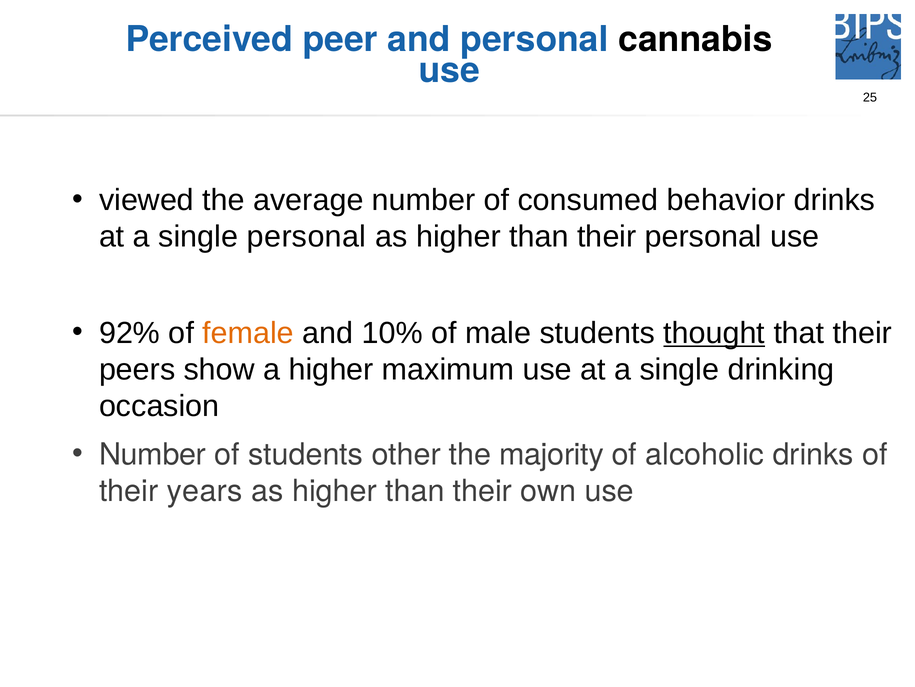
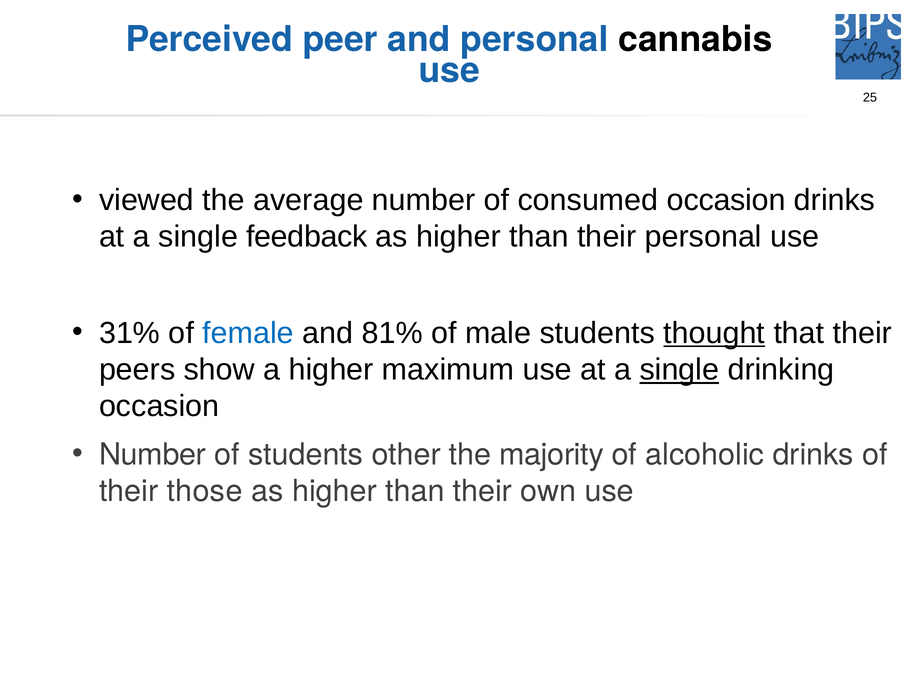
consumed behavior: behavior -> occasion (726, 200)
single personal: personal -> feedback (307, 237)
92%: 92% -> 31% (130, 333)
female colour: orange -> blue (248, 333)
10%: 10% -> 81% (392, 333)
single underline: none -> present (679, 369)
years: years -> those (205, 491)
